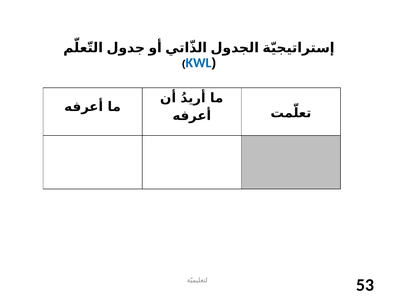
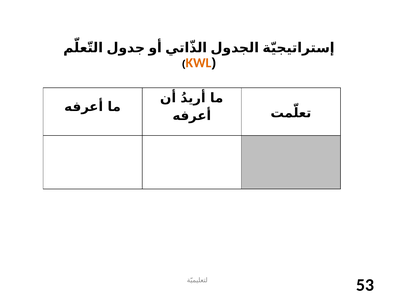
KWL colour: blue -> orange (198, 63)
